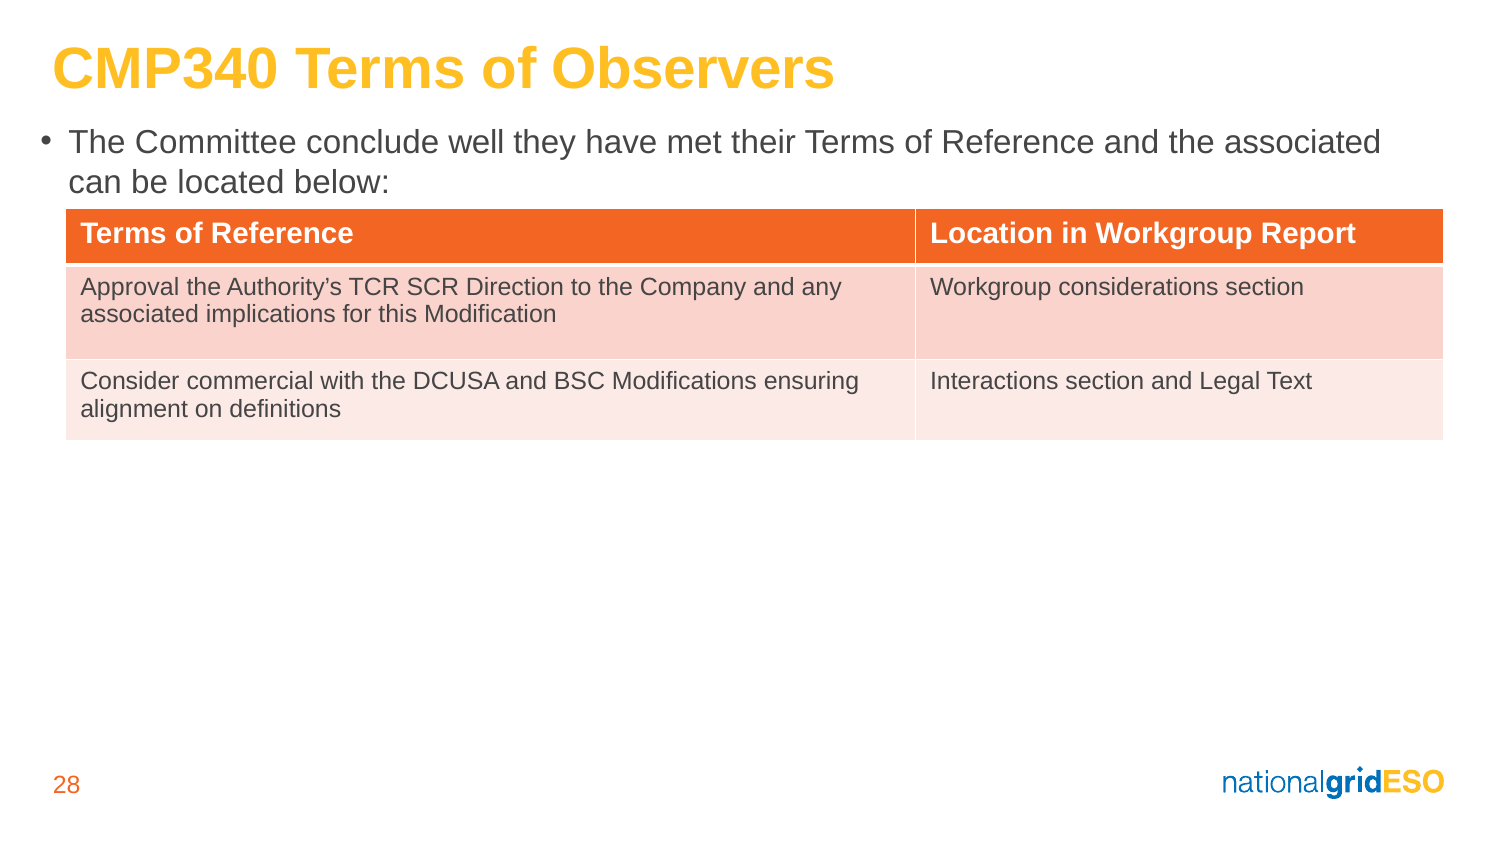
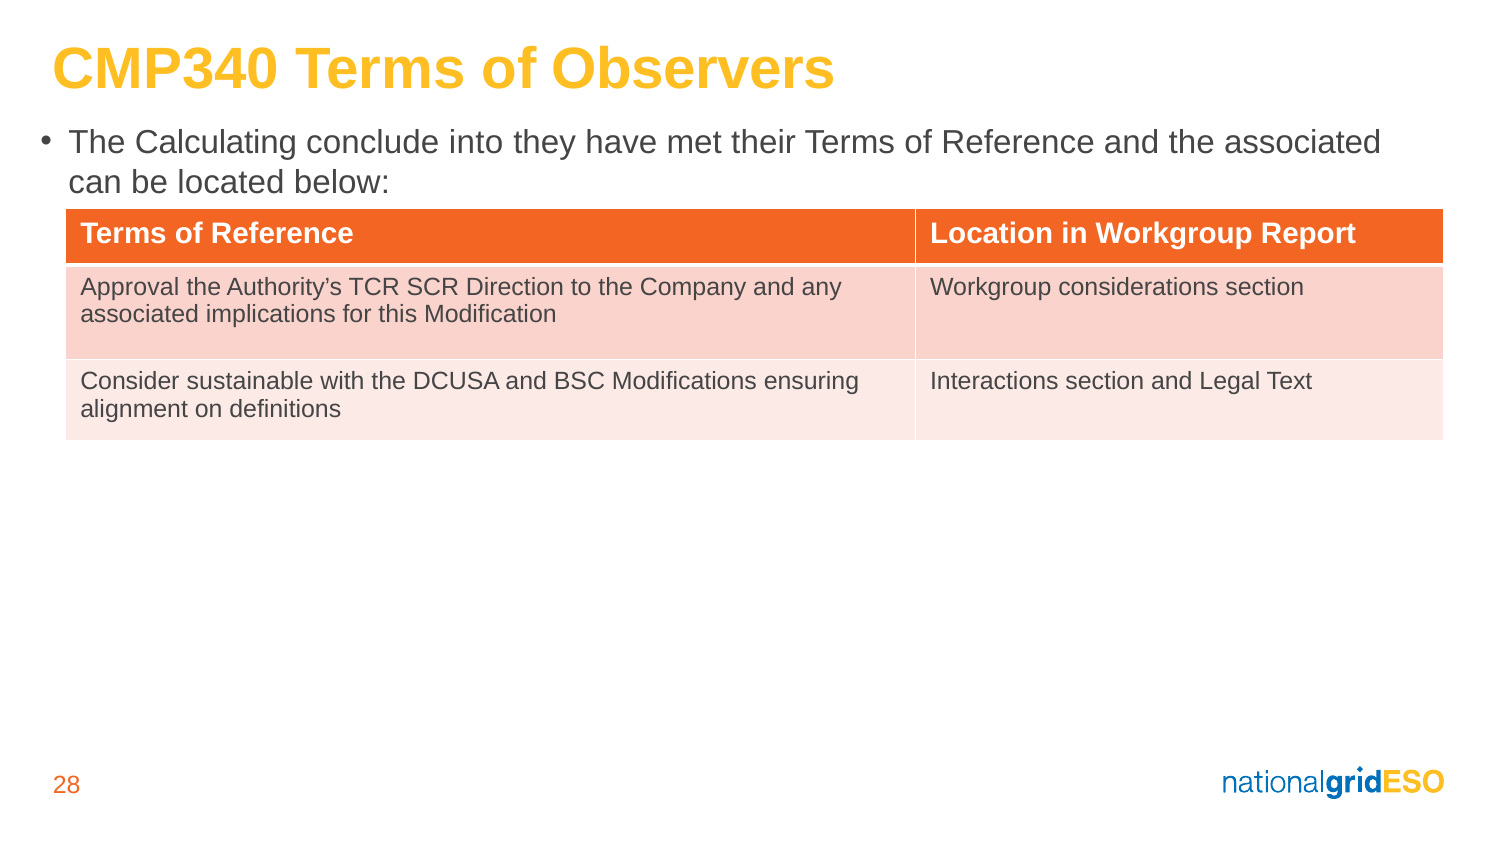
Committee: Committee -> Calculating (216, 142)
well: well -> into (476, 142)
commercial: commercial -> sustainable (250, 381)
